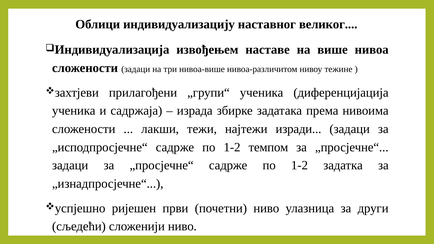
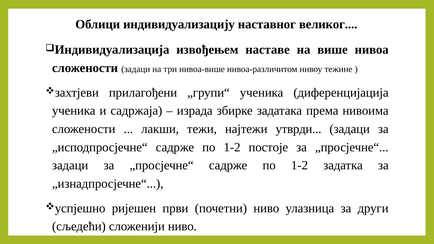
изради: изради -> утврди (299, 129)
темпом: темпом -> постоје (268, 147)
